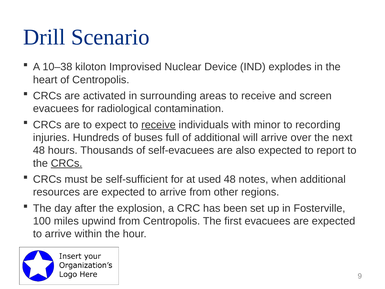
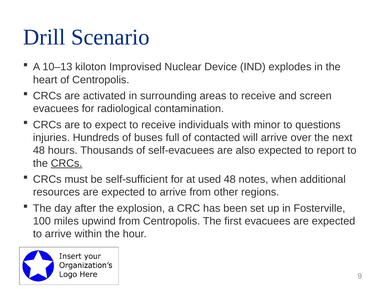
10–38: 10–38 -> 10–13 (57, 67)
receive underline: present -> none (158, 125)
recording: recording -> questions (318, 125)
of additional: additional -> contacted (217, 137)
